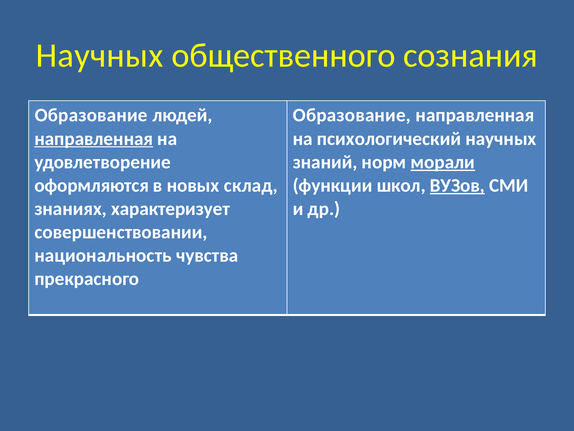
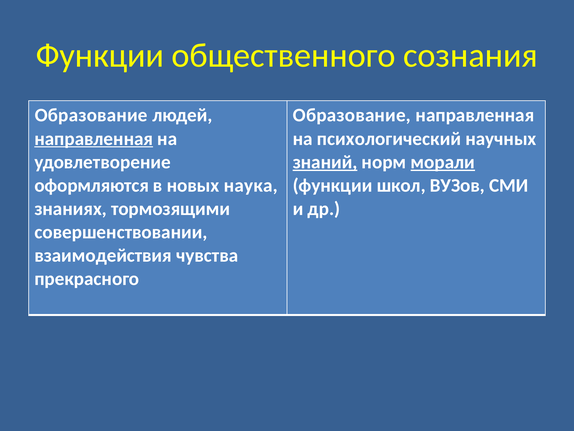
Научных: Научных -> Функции (100, 56)
знаний underline: none -> present (325, 162)
склад: склад -> наука (251, 185)
ВУЗов underline: present -> none (457, 185)
характеризует: характеризует -> тормозящими (171, 209)
национальность: национальность -> взаимодействия (103, 255)
